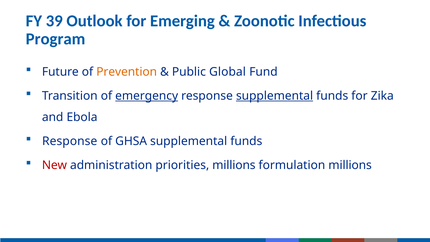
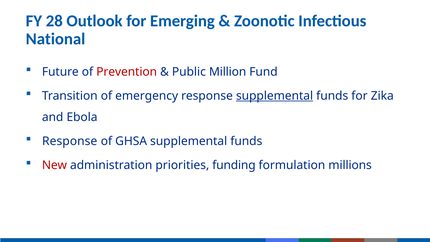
39: 39 -> 28 (54, 21)
Program: Program -> National (56, 39)
Prevention colour: orange -> red (127, 72)
Global: Global -> Million (228, 72)
emergency underline: present -> none (147, 96)
priorities millions: millions -> funding (234, 165)
